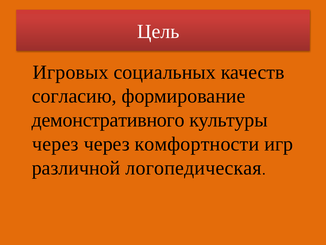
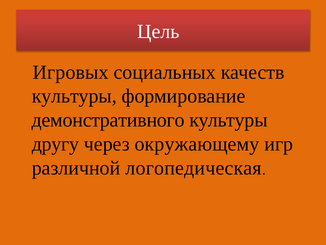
согласию: согласию -> культуры (74, 96)
через: через -> другу (55, 144)
комфортности: комфортности -> окружающему (197, 144)
